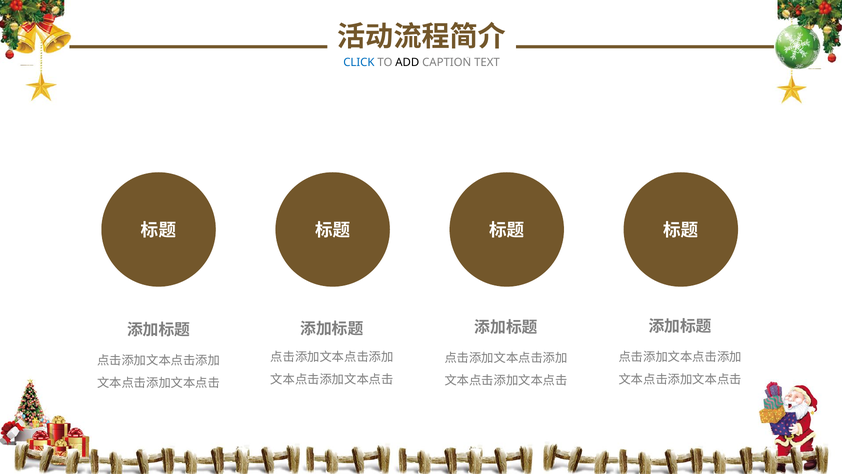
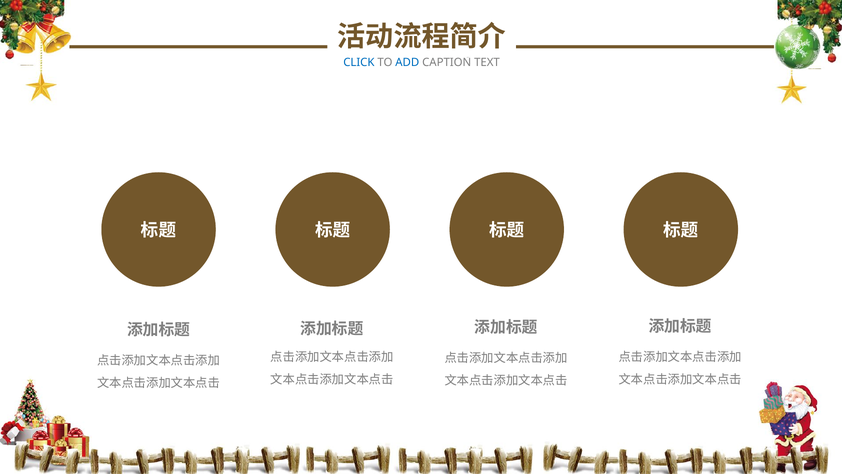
ADD colour: black -> blue (407, 62)
